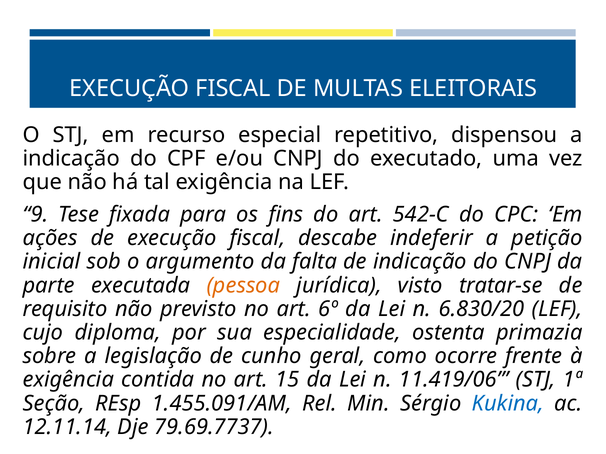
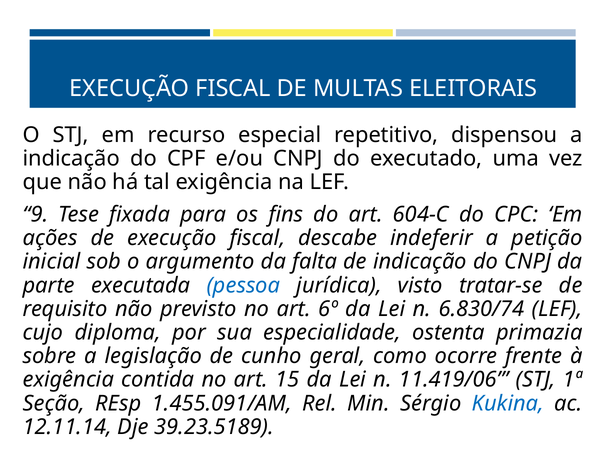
542-C: 542-C -> 604-C (421, 215)
pessoa colour: orange -> blue (243, 286)
6.830/20: 6.830/20 -> 6.830/74 (481, 309)
79.69.7737: 79.69.7737 -> 39.23.5189 (214, 427)
